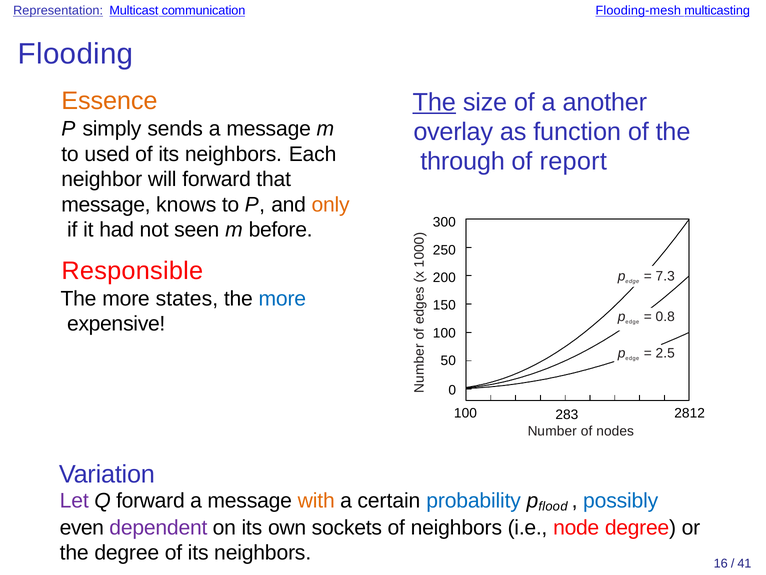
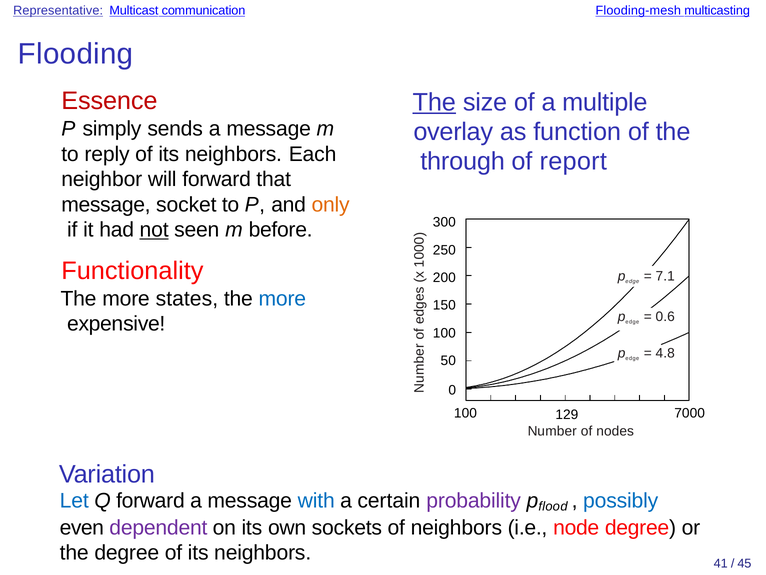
Representation: Representation -> Representative (58, 11)
Essence colour: orange -> red (109, 101)
another: another -> multiple (605, 103)
used: used -> reply (107, 154)
knows: knows -> socket (186, 205)
not underline: none -> present (154, 230)
Responsible: Responsible -> Functionality (132, 271)
7.3: 7.3 -> 7.1 (665, 276)
0.8: 0.8 -> 0.6 (665, 317)
2.5: 2.5 -> 4.8 (665, 353)
283: 283 -> 129 (567, 415)
2812: 2812 -> 7000 (690, 413)
Let colour: purple -> blue (74, 501)
with colour: orange -> blue (316, 501)
probability colour: blue -> purple (474, 501)
16: 16 -> 41 (721, 563)
41: 41 -> 45 (744, 563)
